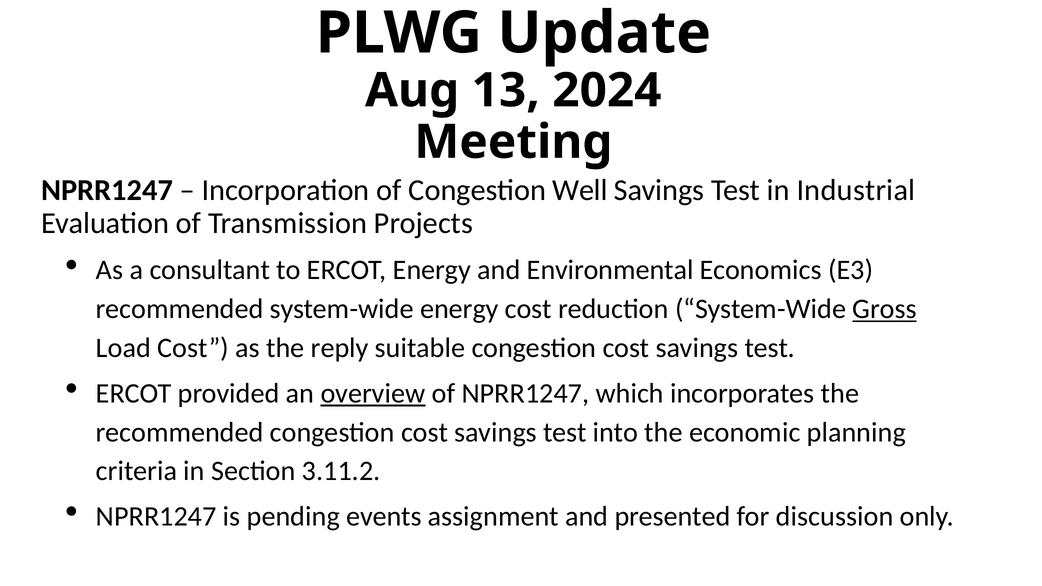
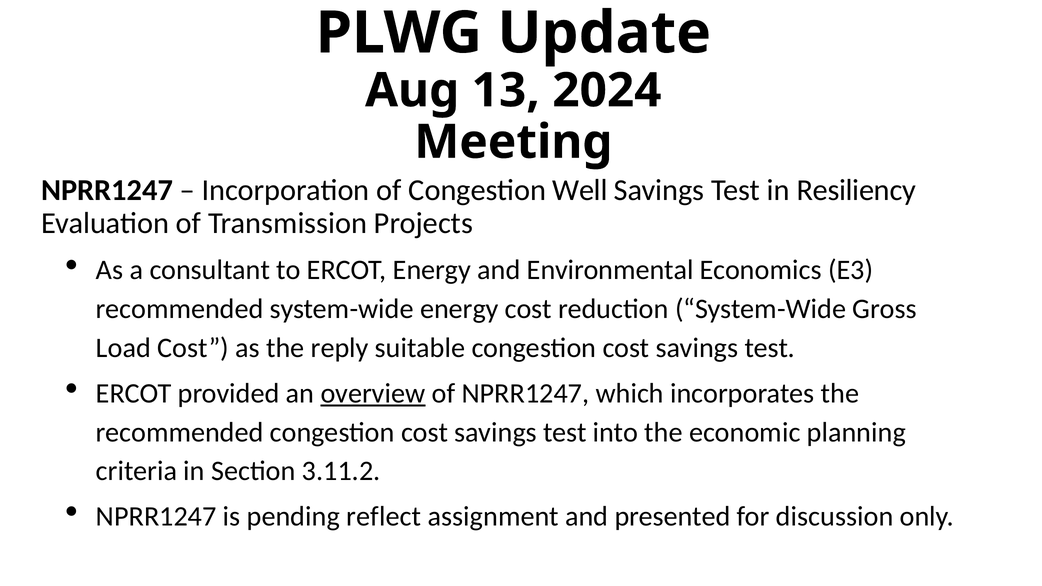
Industrial: Industrial -> Resiliency (856, 190)
Gross underline: present -> none (885, 309)
events: events -> reflect (384, 517)
